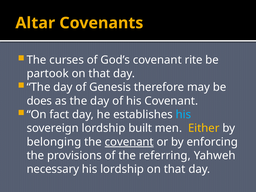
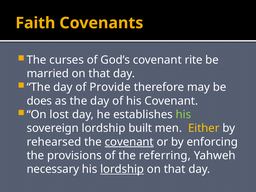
Altar: Altar -> Faith (35, 23)
partook: partook -> married (48, 74)
Genesis: Genesis -> Provide (110, 87)
fact: fact -> lost (59, 115)
his colour: light blue -> light green (183, 115)
belonging: belonging -> rehearsed (54, 142)
lordship underline: none -> present (122, 169)
